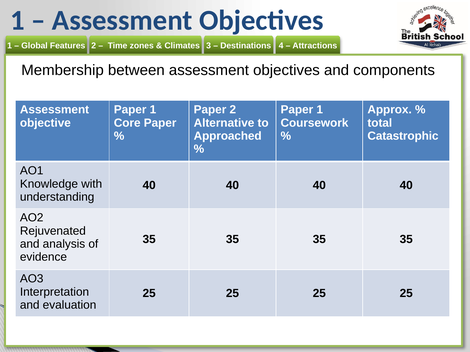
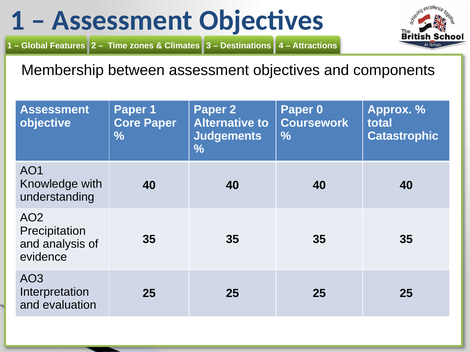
1: 1 -> 0 (320, 110)
Approached: Approached -> Judgements (228, 136)
Rejuvenated: Rejuvenated -> Precipitation (53, 231)
